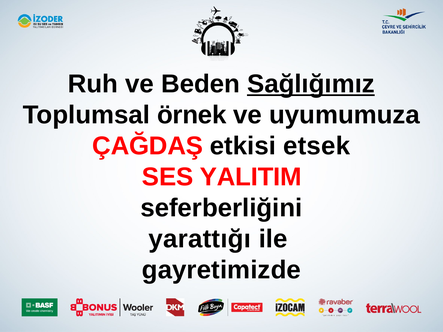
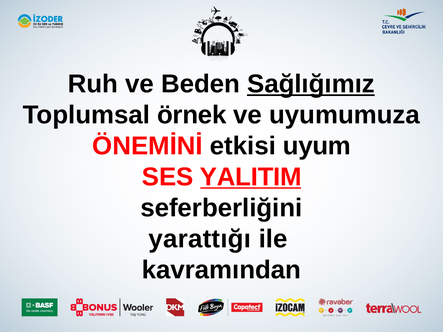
ÇAĞDAŞ: ÇAĞDAŞ -> ÖNEMİNİ (148, 146)
etsek: etsek -> uyum (317, 146)
YALITIM underline: none -> present (251, 177)
gayretimizde: gayretimizde -> kavramından (221, 270)
